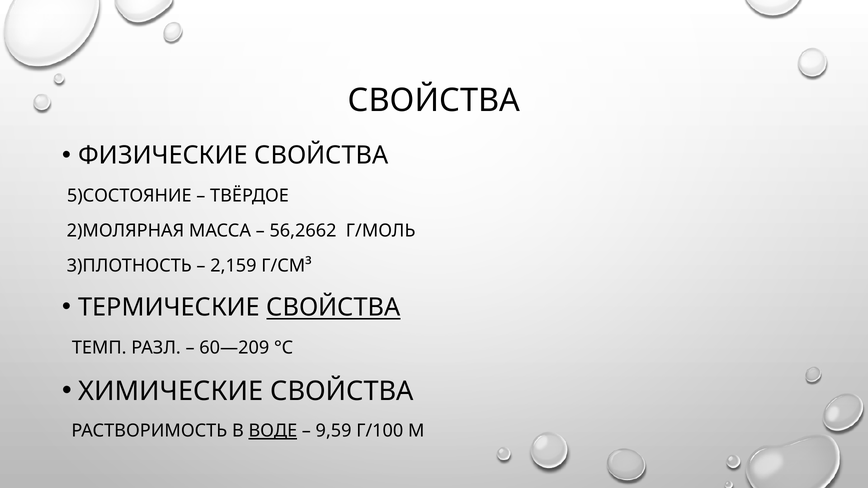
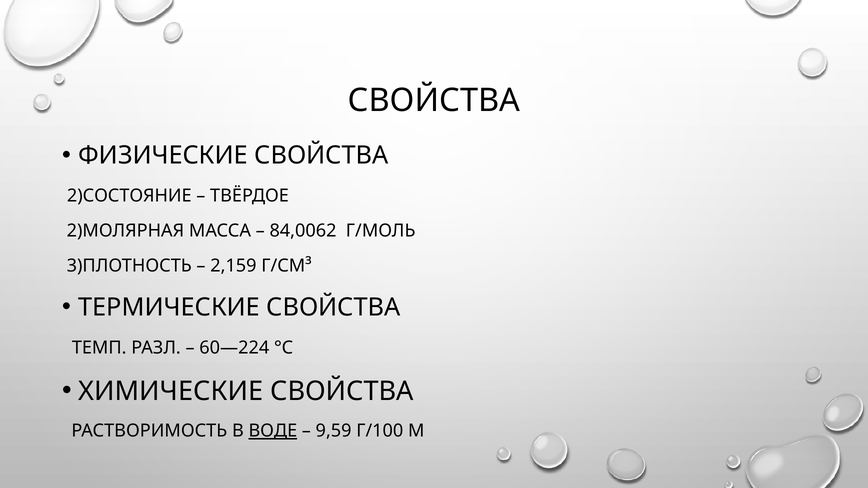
5)СОСТОЯНИЕ: 5)СОСТОЯНИЕ -> 2)СОСТОЯНИЕ (129, 196)
56,2662: 56,2662 -> 84,0062 (303, 231)
СВОЙСТВА underline: present -> none (333, 308)
60—209: 60—209 -> 60—224 (234, 348)
